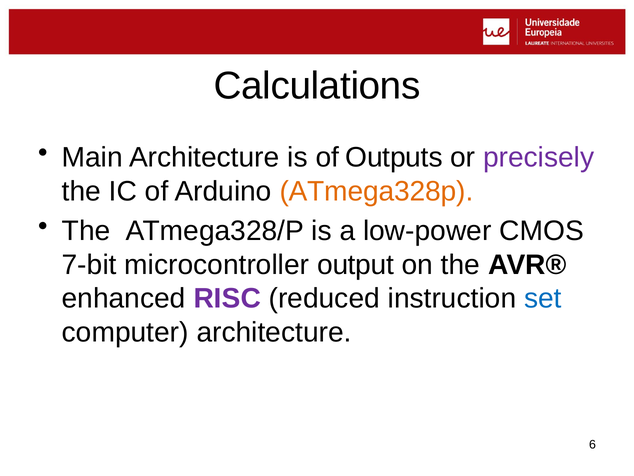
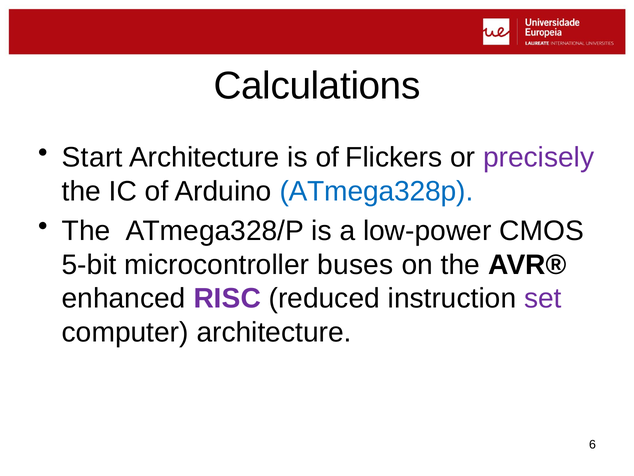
Main: Main -> Start (92, 157)
Outputs: Outputs -> Flickers (394, 157)
ATmega328p colour: orange -> blue (376, 191)
7-bit: 7-bit -> 5-bit (89, 264)
output: output -> buses (355, 264)
set colour: blue -> purple (543, 298)
